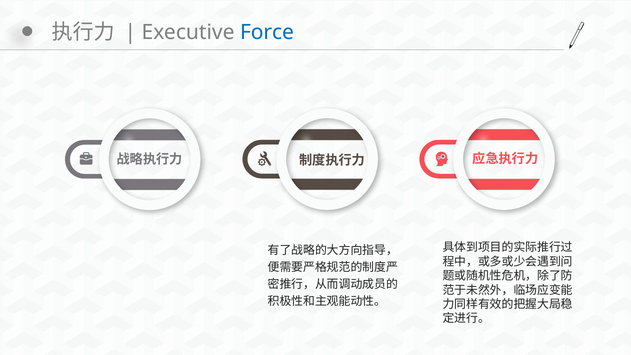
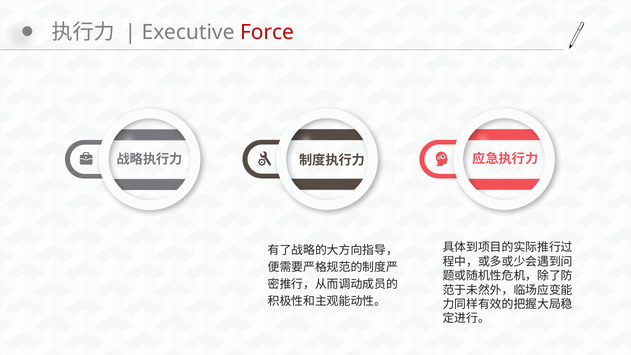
Force colour: blue -> red (267, 32)
